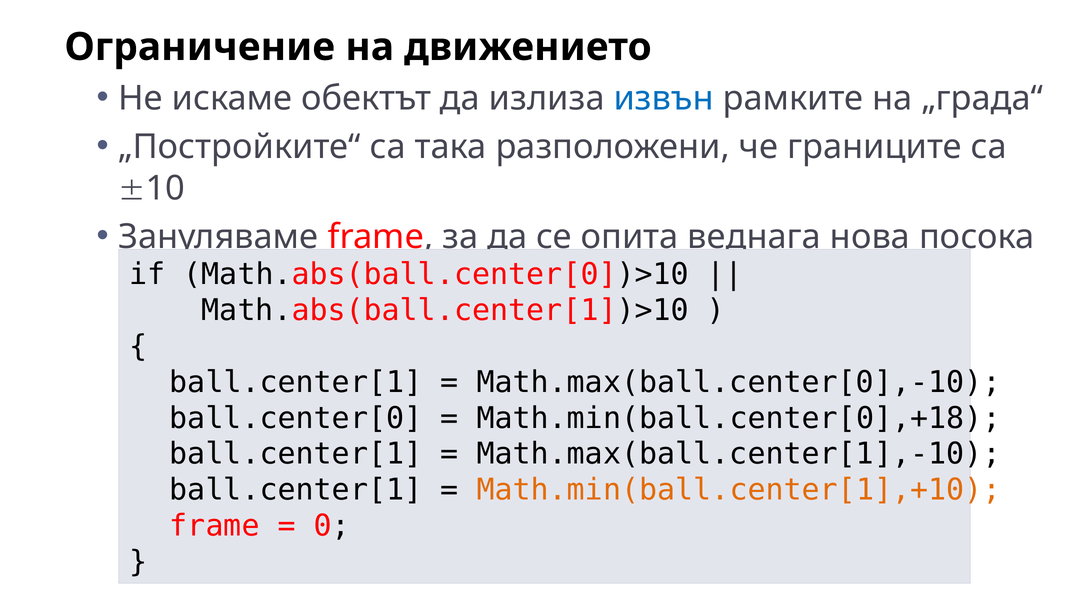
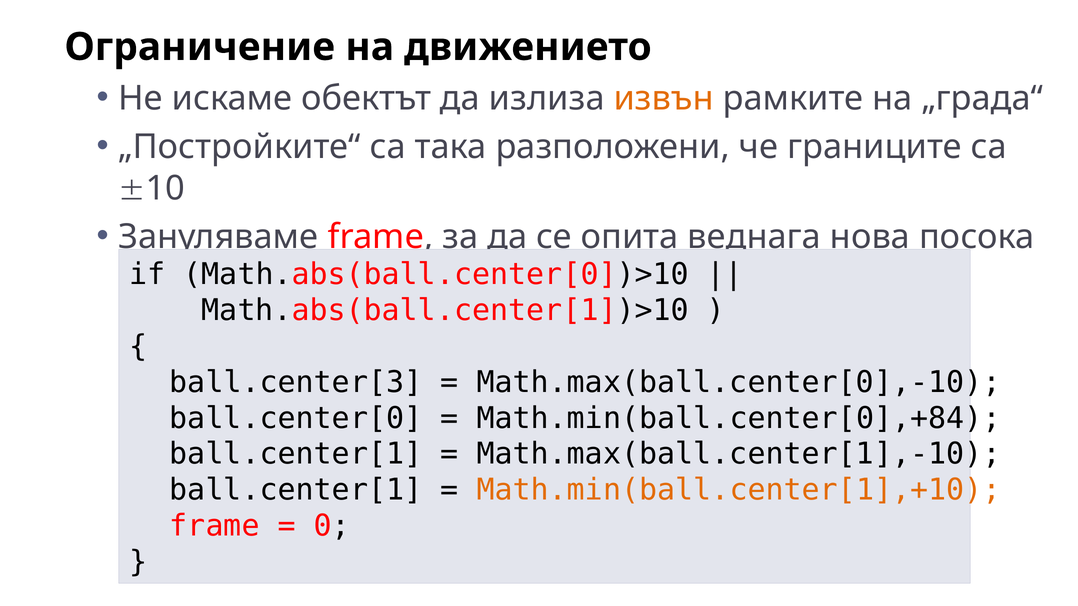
извън colour: blue -> orange (664, 98)
ball.center[1: ball.center[1 -> ball.center[3 (296, 382)
Math.min(ball.center[0],+18: Math.min(ball.center[0],+18 -> Math.min(ball.center[0],+84 (739, 418)
